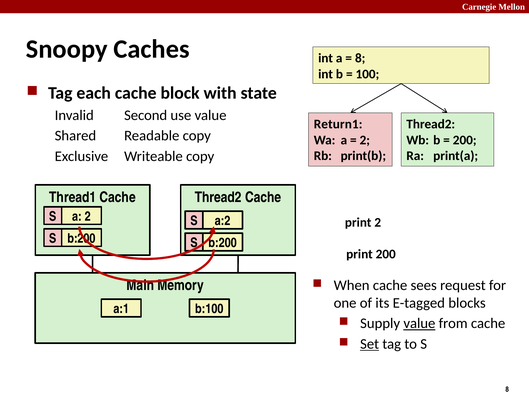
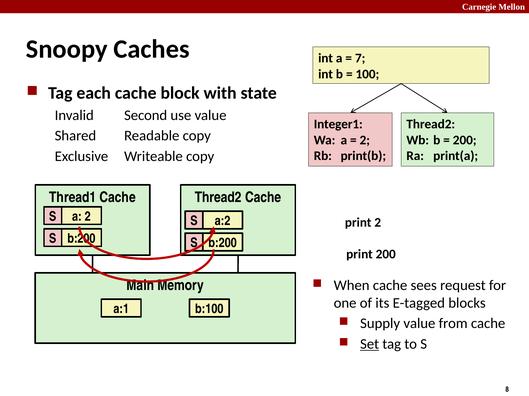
8: 8 -> 7 (360, 58)
Return1: Return1 -> Integer1 (338, 124)
value underline: present -> none (419, 324)
